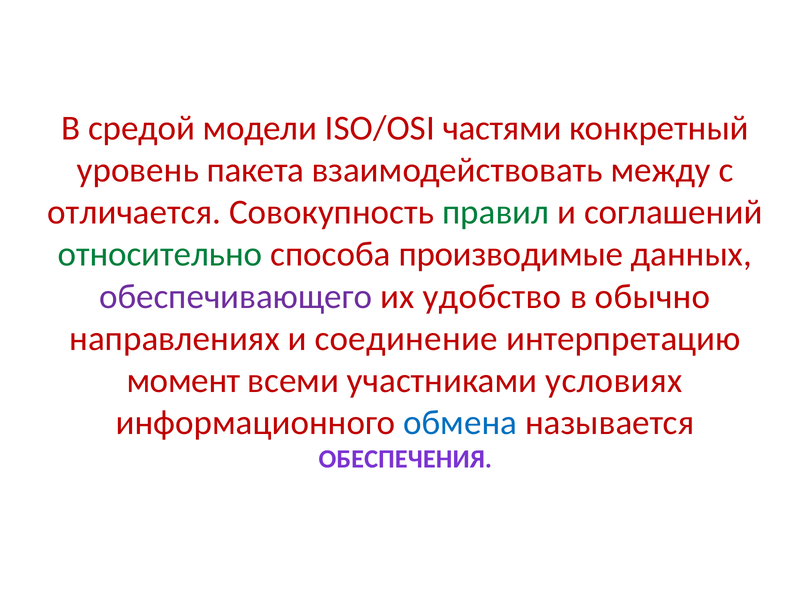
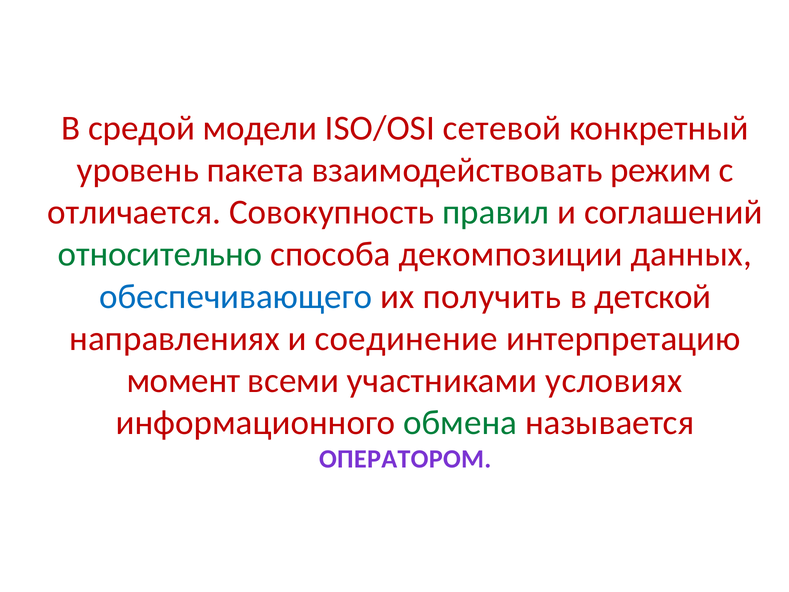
частями: частями -> сетевой (502, 128)
между: между -> режим (661, 170)
производимые: производимые -> декомпозиции (511, 254)
обеспечивающего colour: purple -> blue (236, 296)
удобство: удобство -> получить (492, 296)
обычно: обычно -> детской (653, 296)
обмена colour: blue -> green (460, 423)
ОБЕСПЕЧЕНИЯ: ОБЕСПЕЧЕНИЯ -> ОПЕРАТОРОМ (405, 459)
